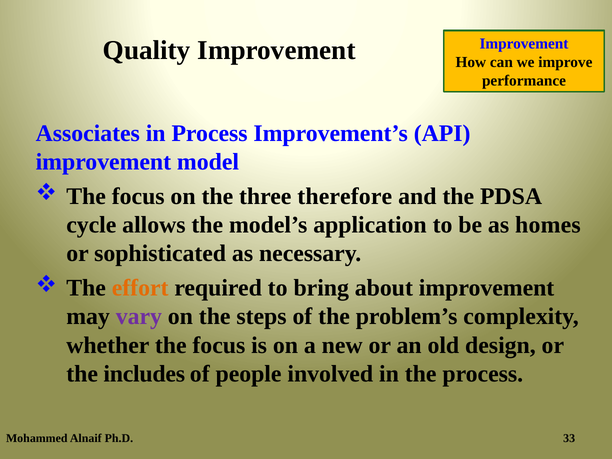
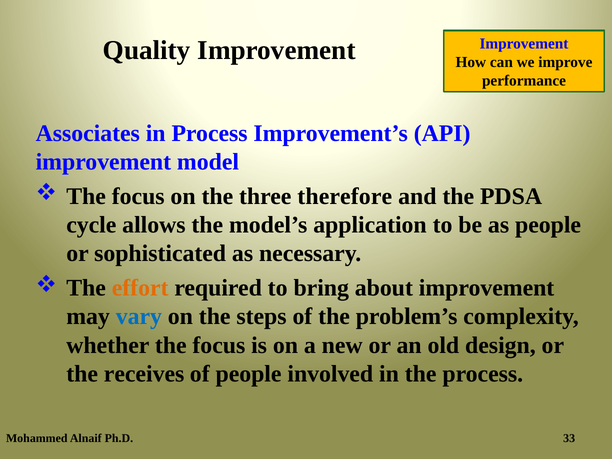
as homes: homes -> people (548, 225)
vary colour: purple -> blue (139, 317)
includes: includes -> receives (144, 374)
